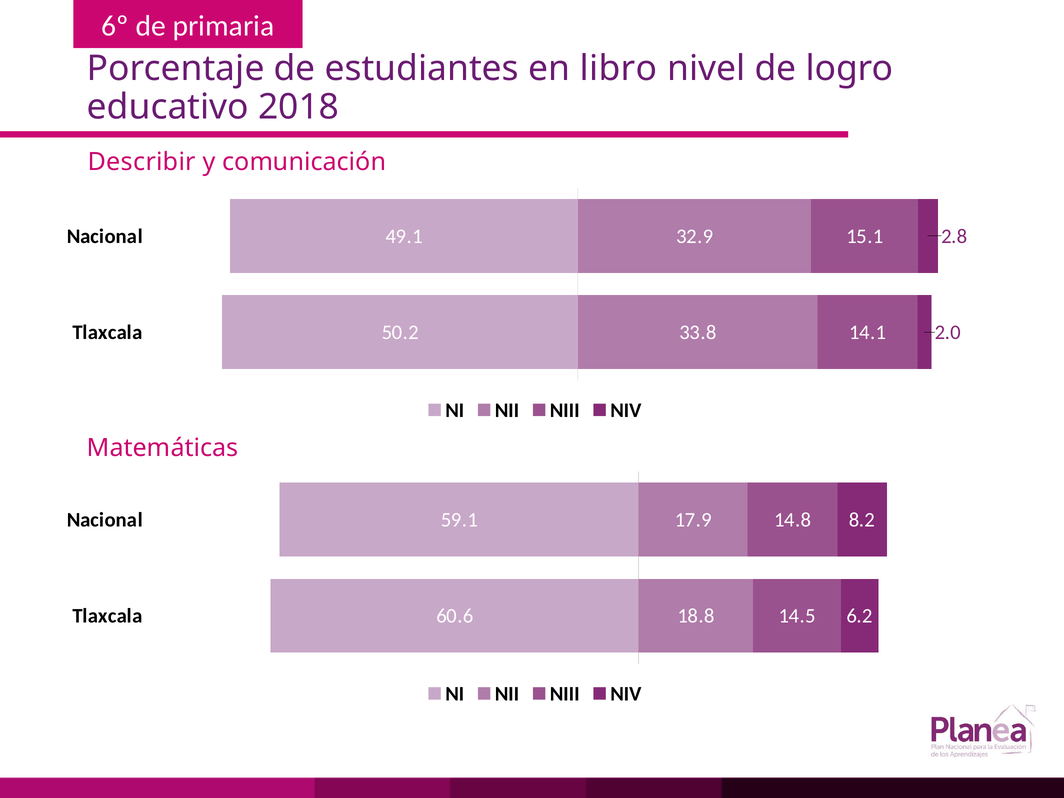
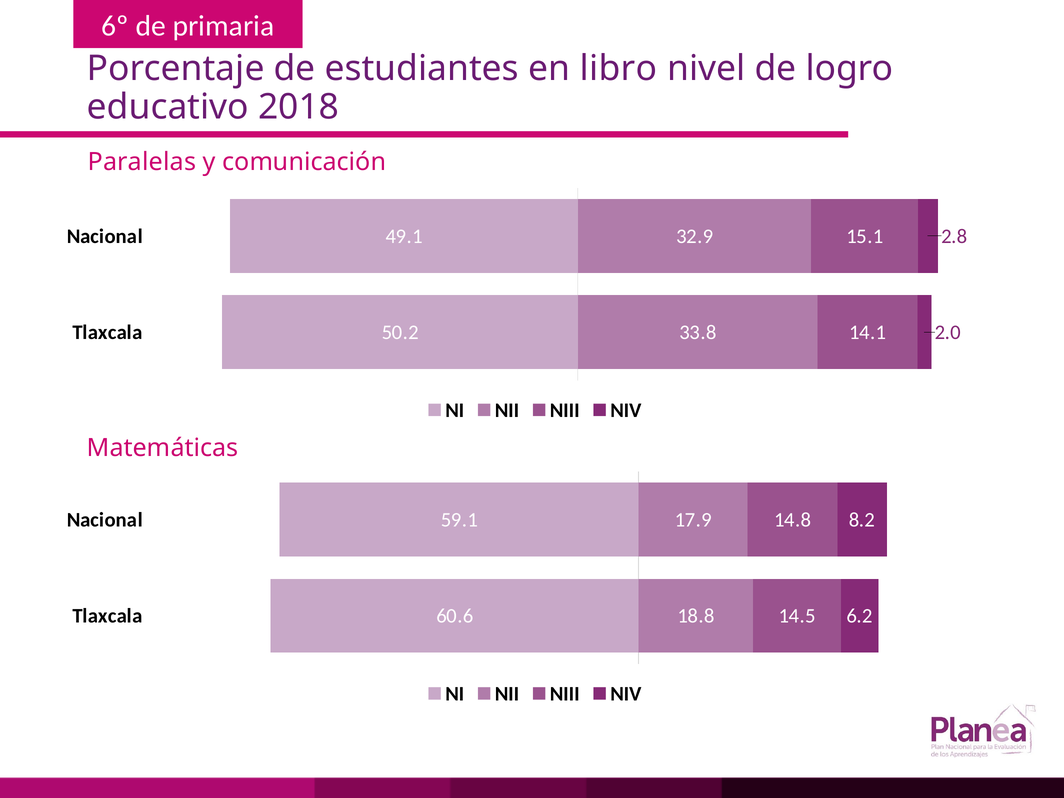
Describir: Describir -> Paralelas (142, 162)
